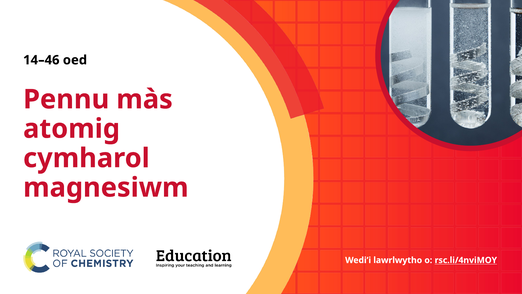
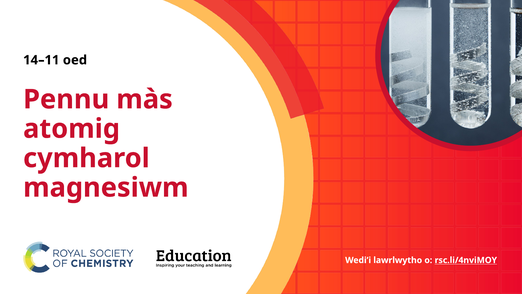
14–46: 14–46 -> 14–11 (41, 60)
